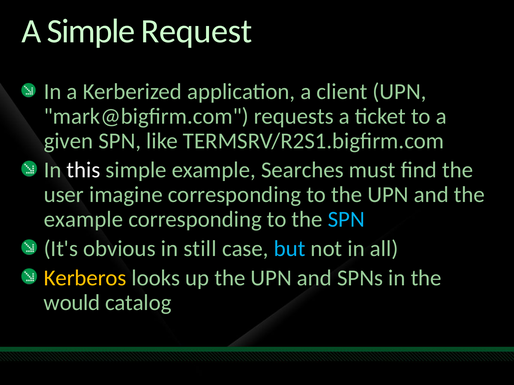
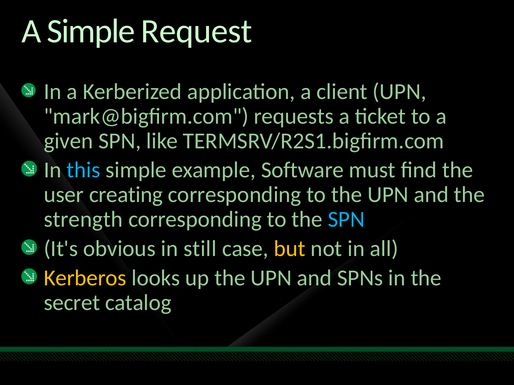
this colour: white -> light blue (83, 170)
Searches: Searches -> Software (303, 170)
imagine: imagine -> creating (126, 195)
example: example -> strength (83, 220)
but colour: light blue -> yellow (290, 249)
would: would -> secret (72, 303)
